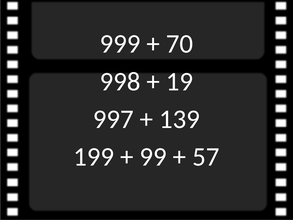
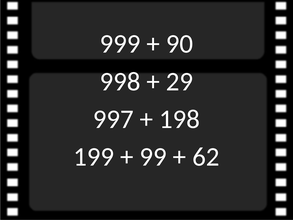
70: 70 -> 90 (180, 44)
19: 19 -> 29 (180, 81)
139: 139 -> 198 (180, 119)
57: 57 -> 62 (206, 157)
